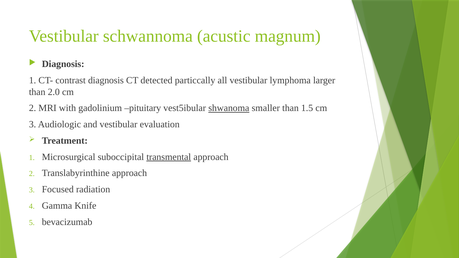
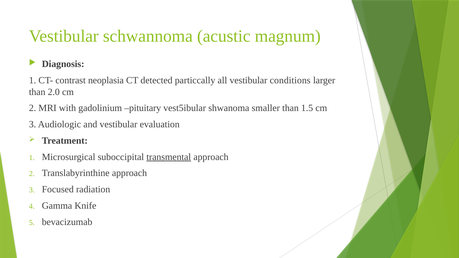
contrast diagnosis: diagnosis -> neoplasia (106, 80)
lymphoma: lymphoma -> conditions (290, 80)
shwanoma underline: present -> none (229, 108)
